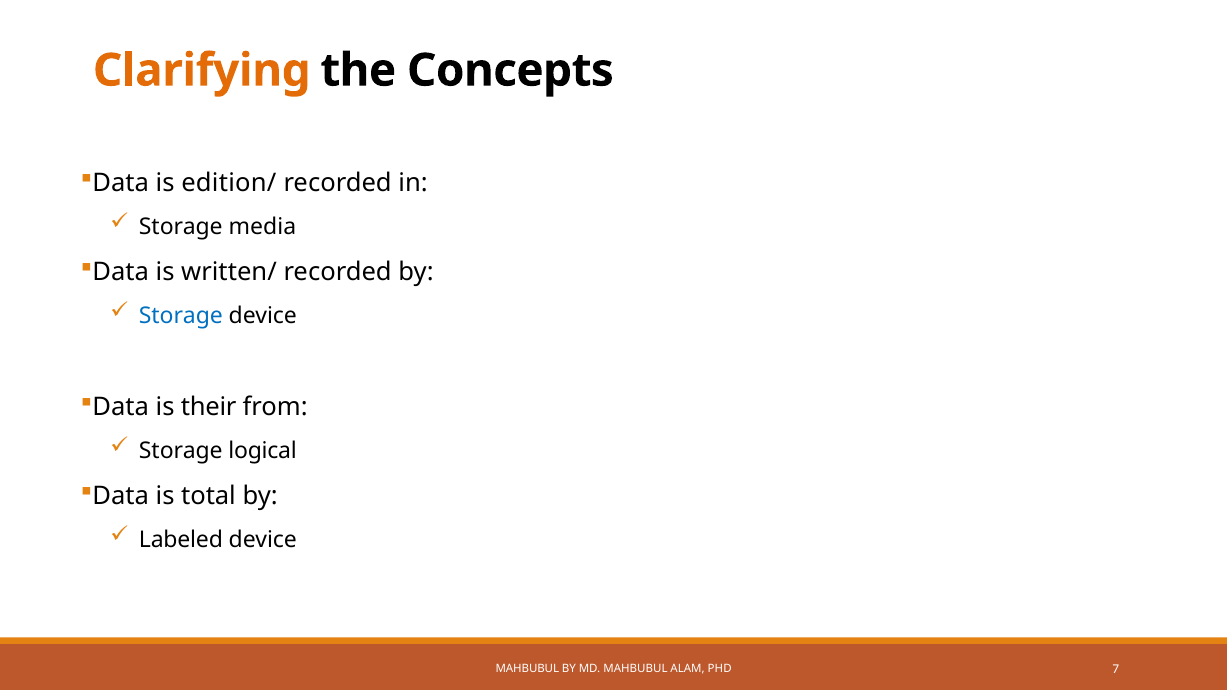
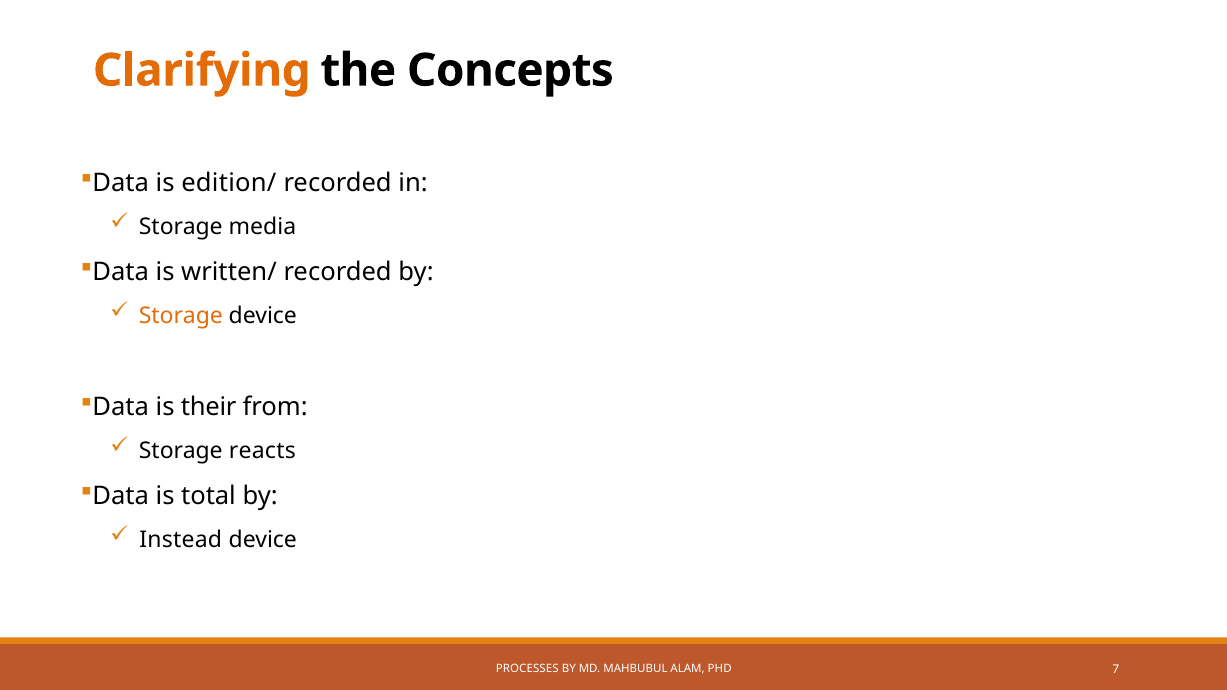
Storage colour: blue -> orange (181, 316)
logical: logical -> reacts (262, 451)
Labeled: Labeled -> Instead (181, 540)
MAHBUBUL: MAHBUBUL -> PROCESSES (527, 669)
